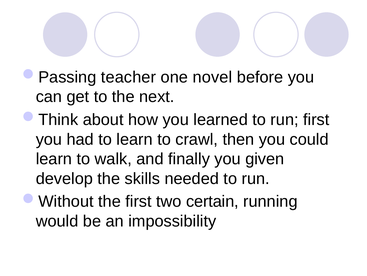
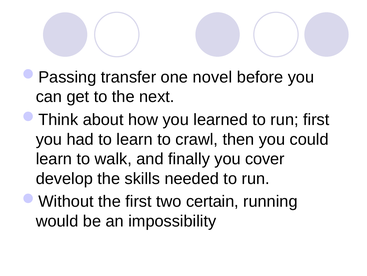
teacher: teacher -> transfer (129, 77)
given: given -> cover (265, 159)
